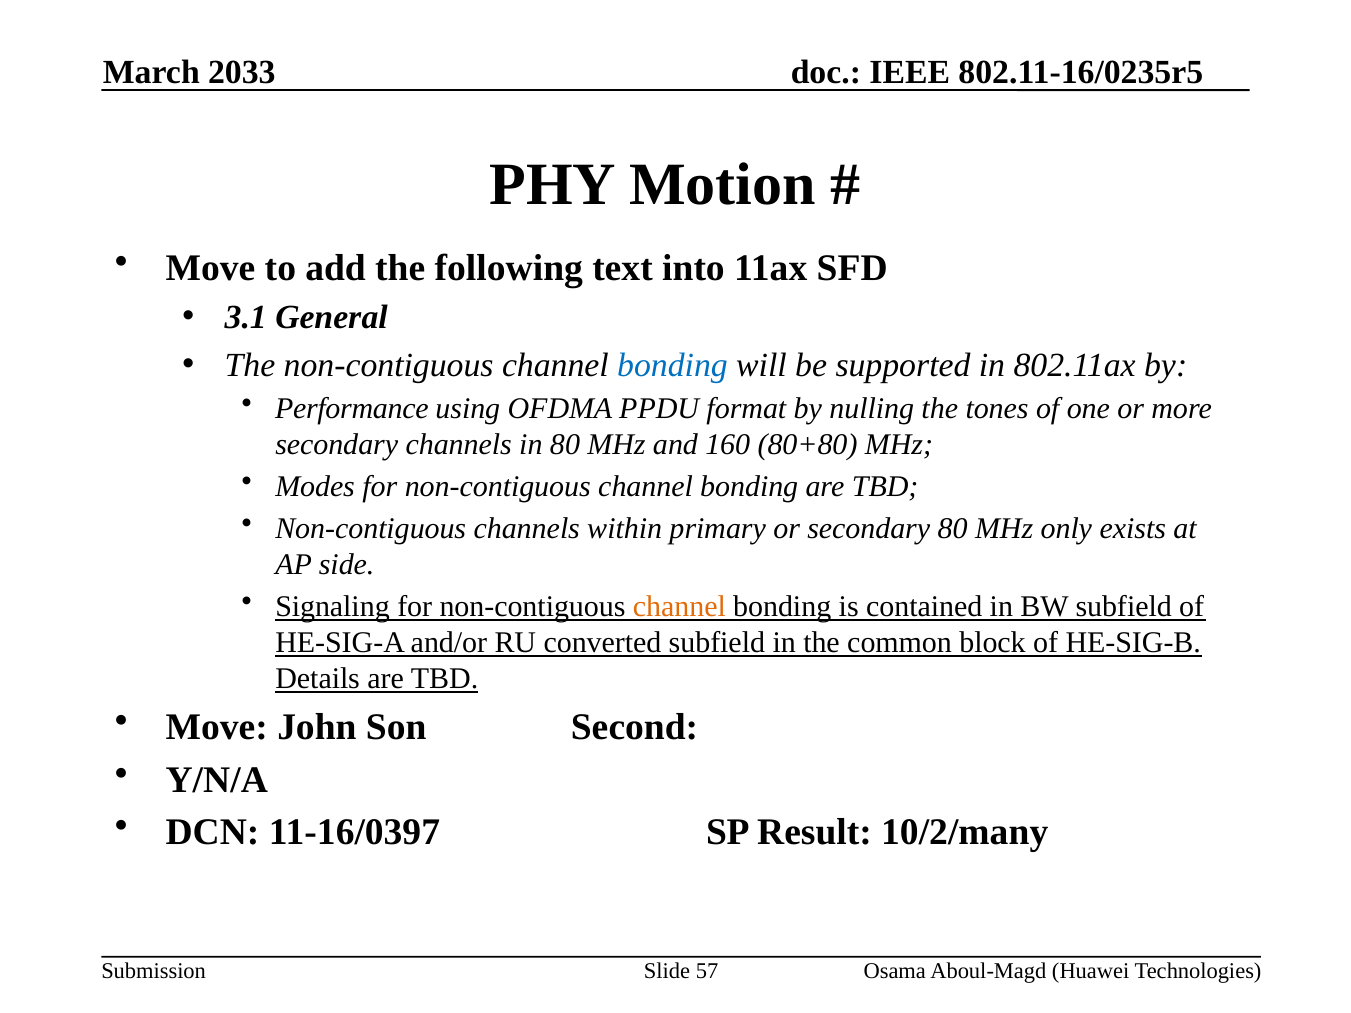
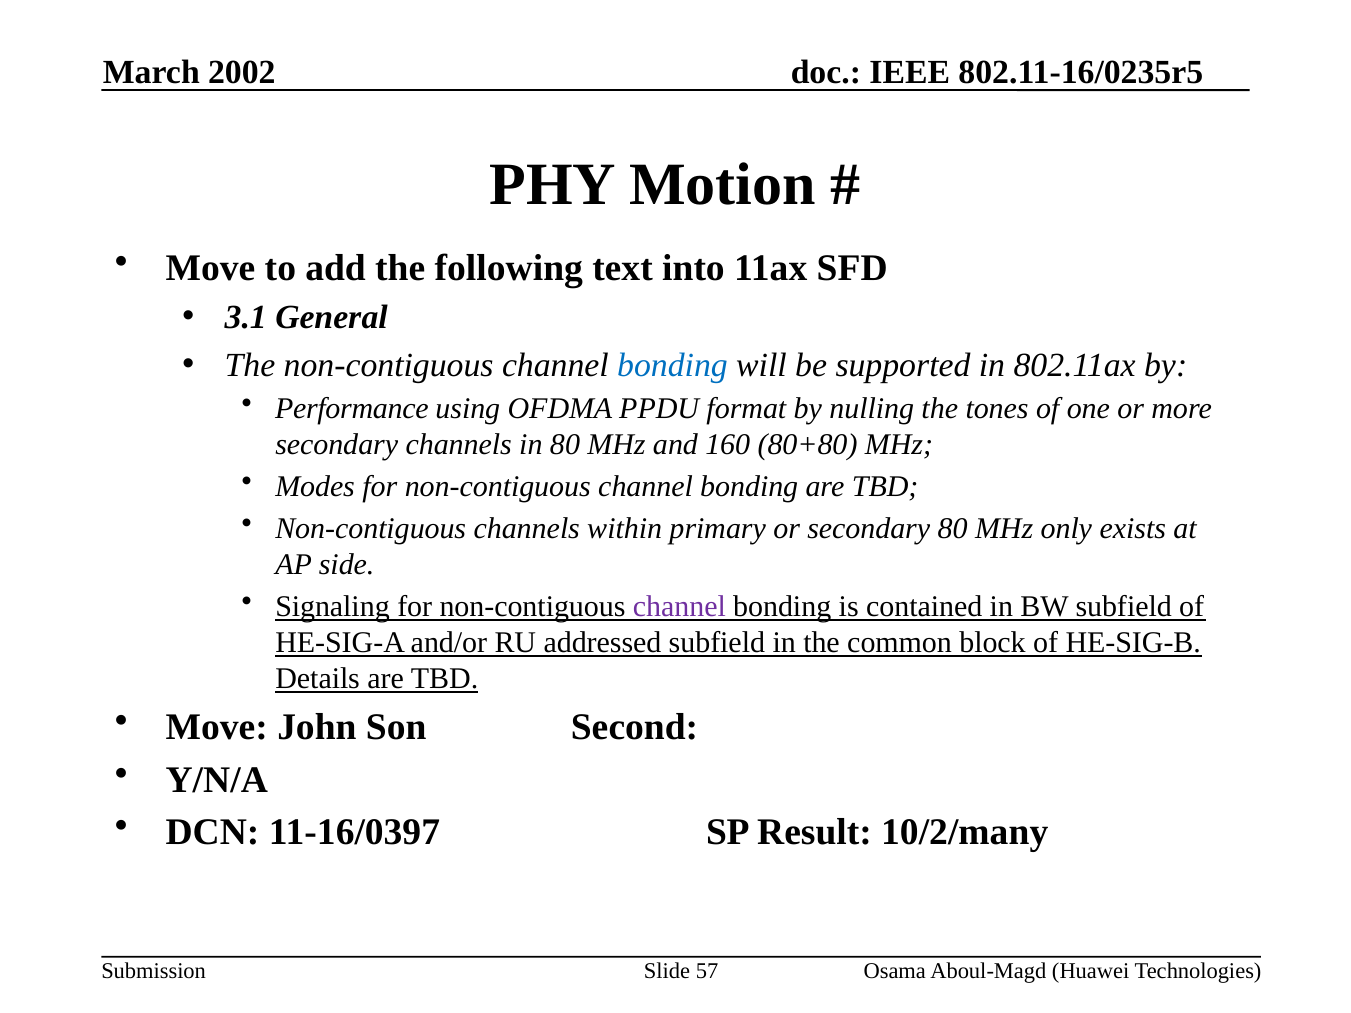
2033: 2033 -> 2002 (242, 72)
channel colour: orange -> purple (679, 607)
converted: converted -> addressed (603, 643)
